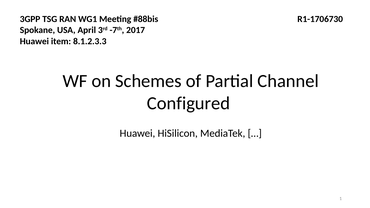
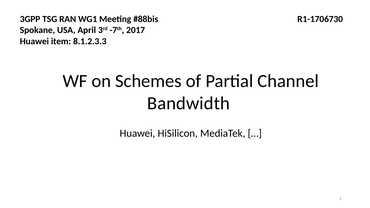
Configured: Configured -> Bandwidth (188, 103)
